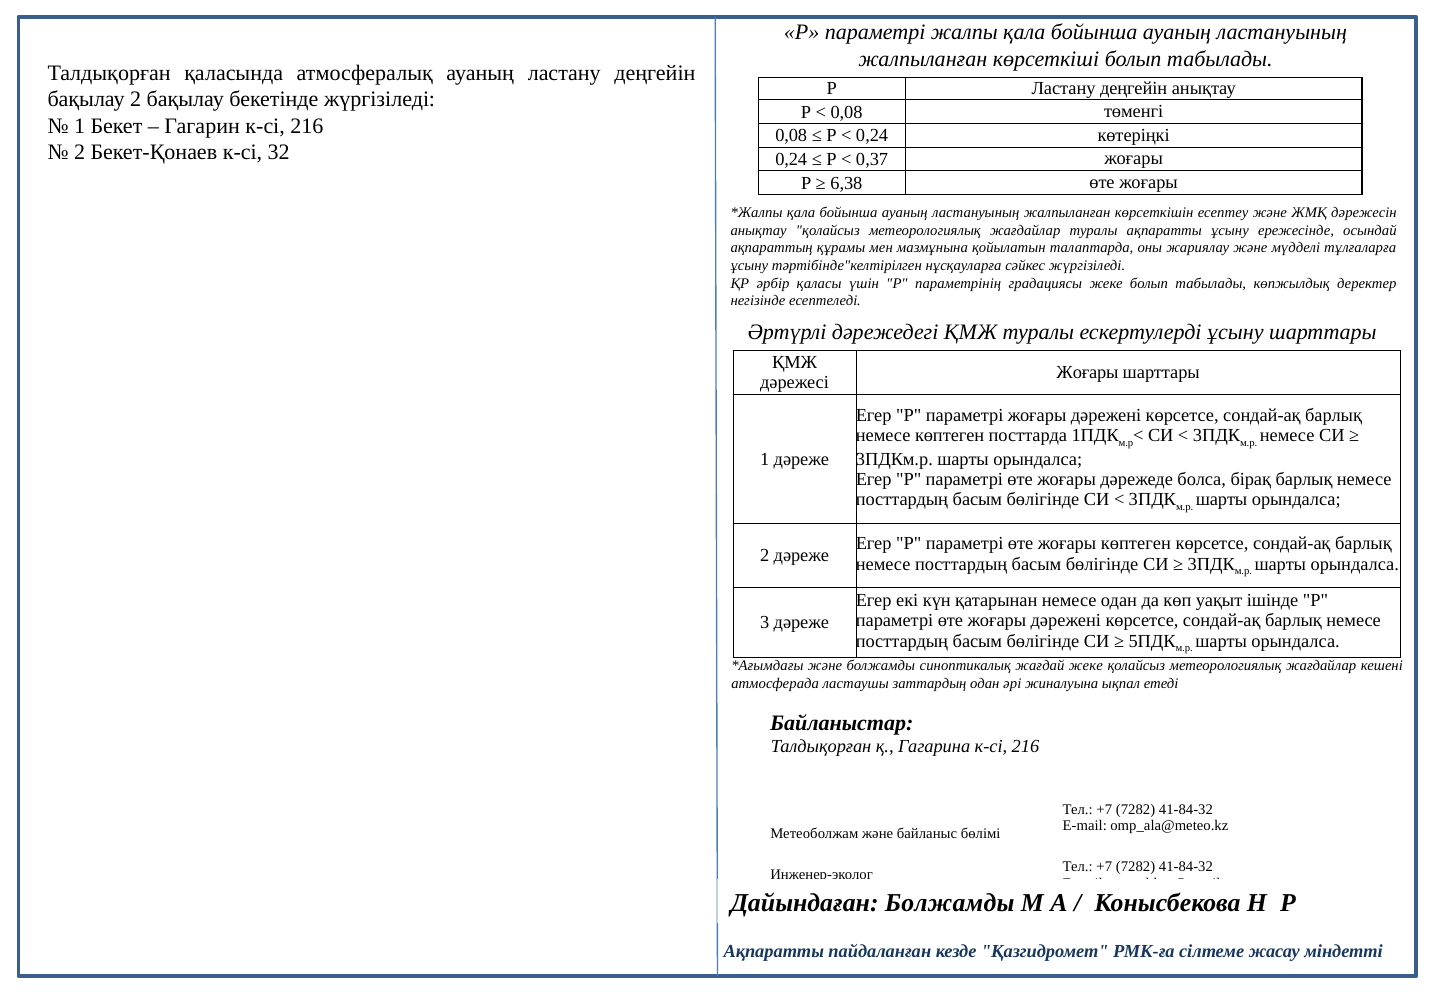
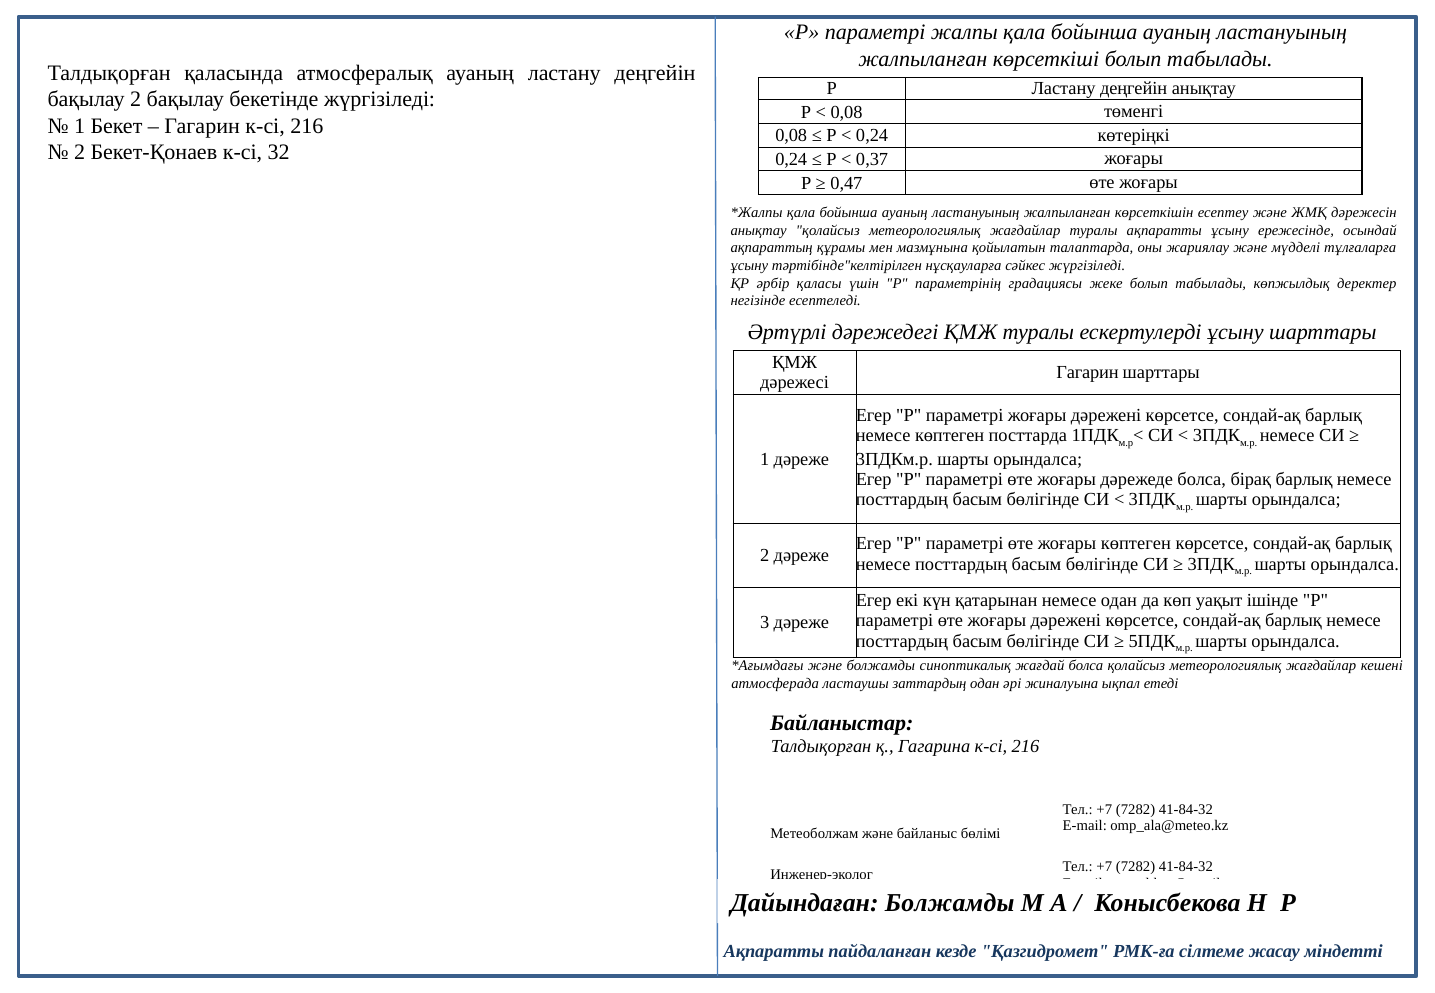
6,38: 6,38 -> 0,47 (846, 183)
Жоғары: Жоғары -> Гагарин (1087, 373)
жағдай жеке: жеке -> болса (1086, 666)
